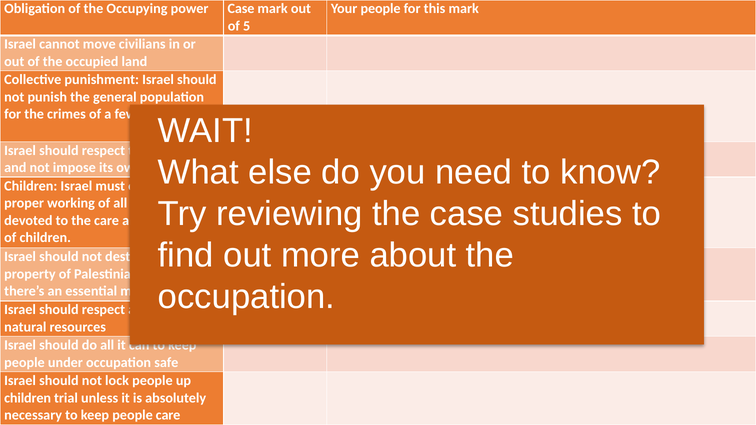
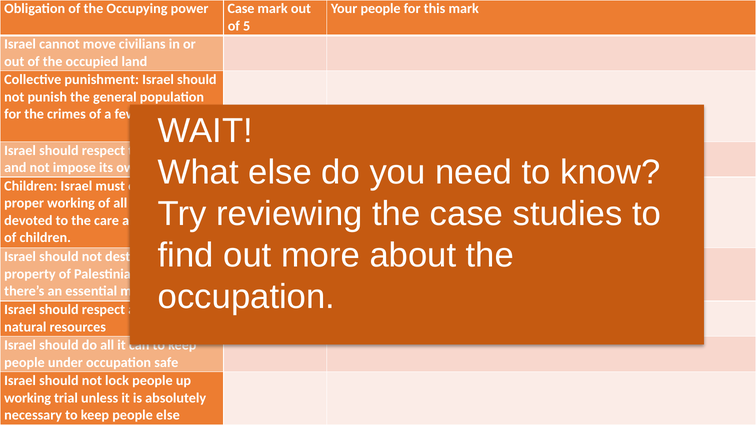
children: children -> working (28, 398)
people care: care -> else (168, 415)
